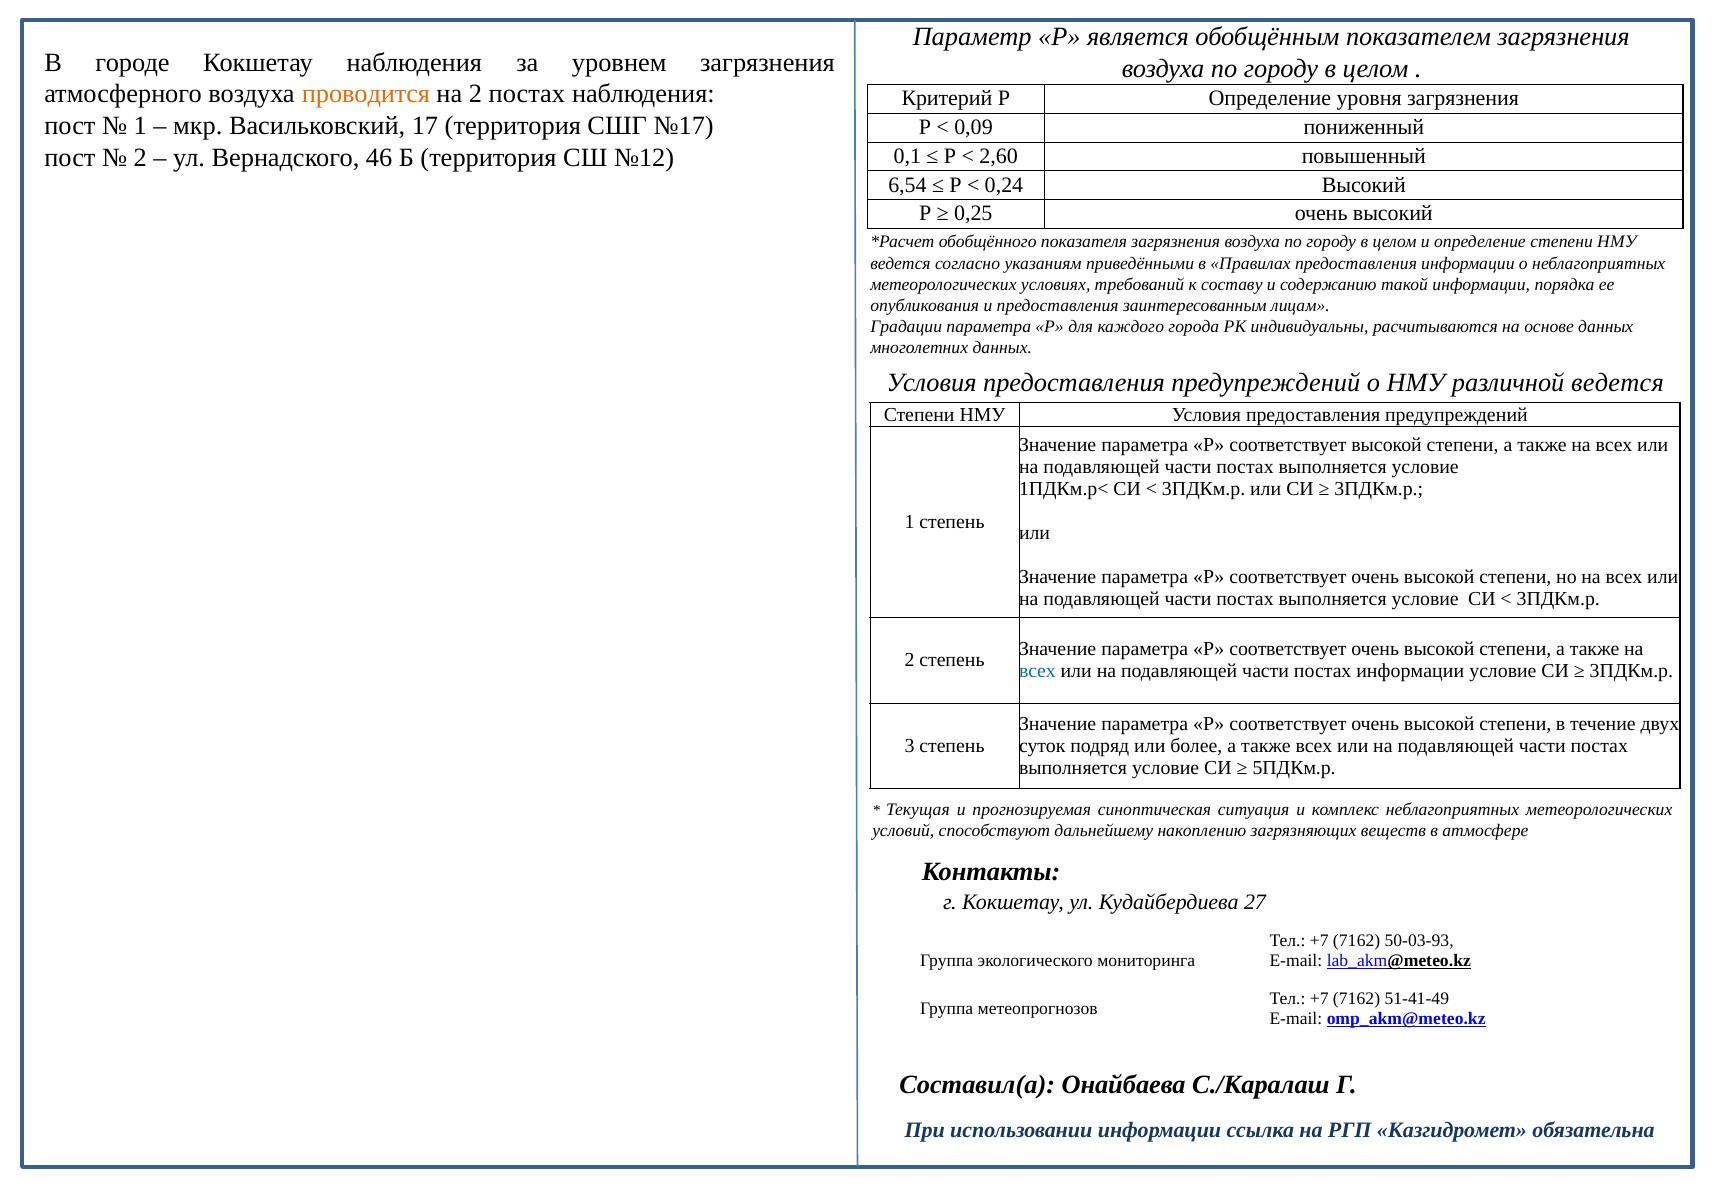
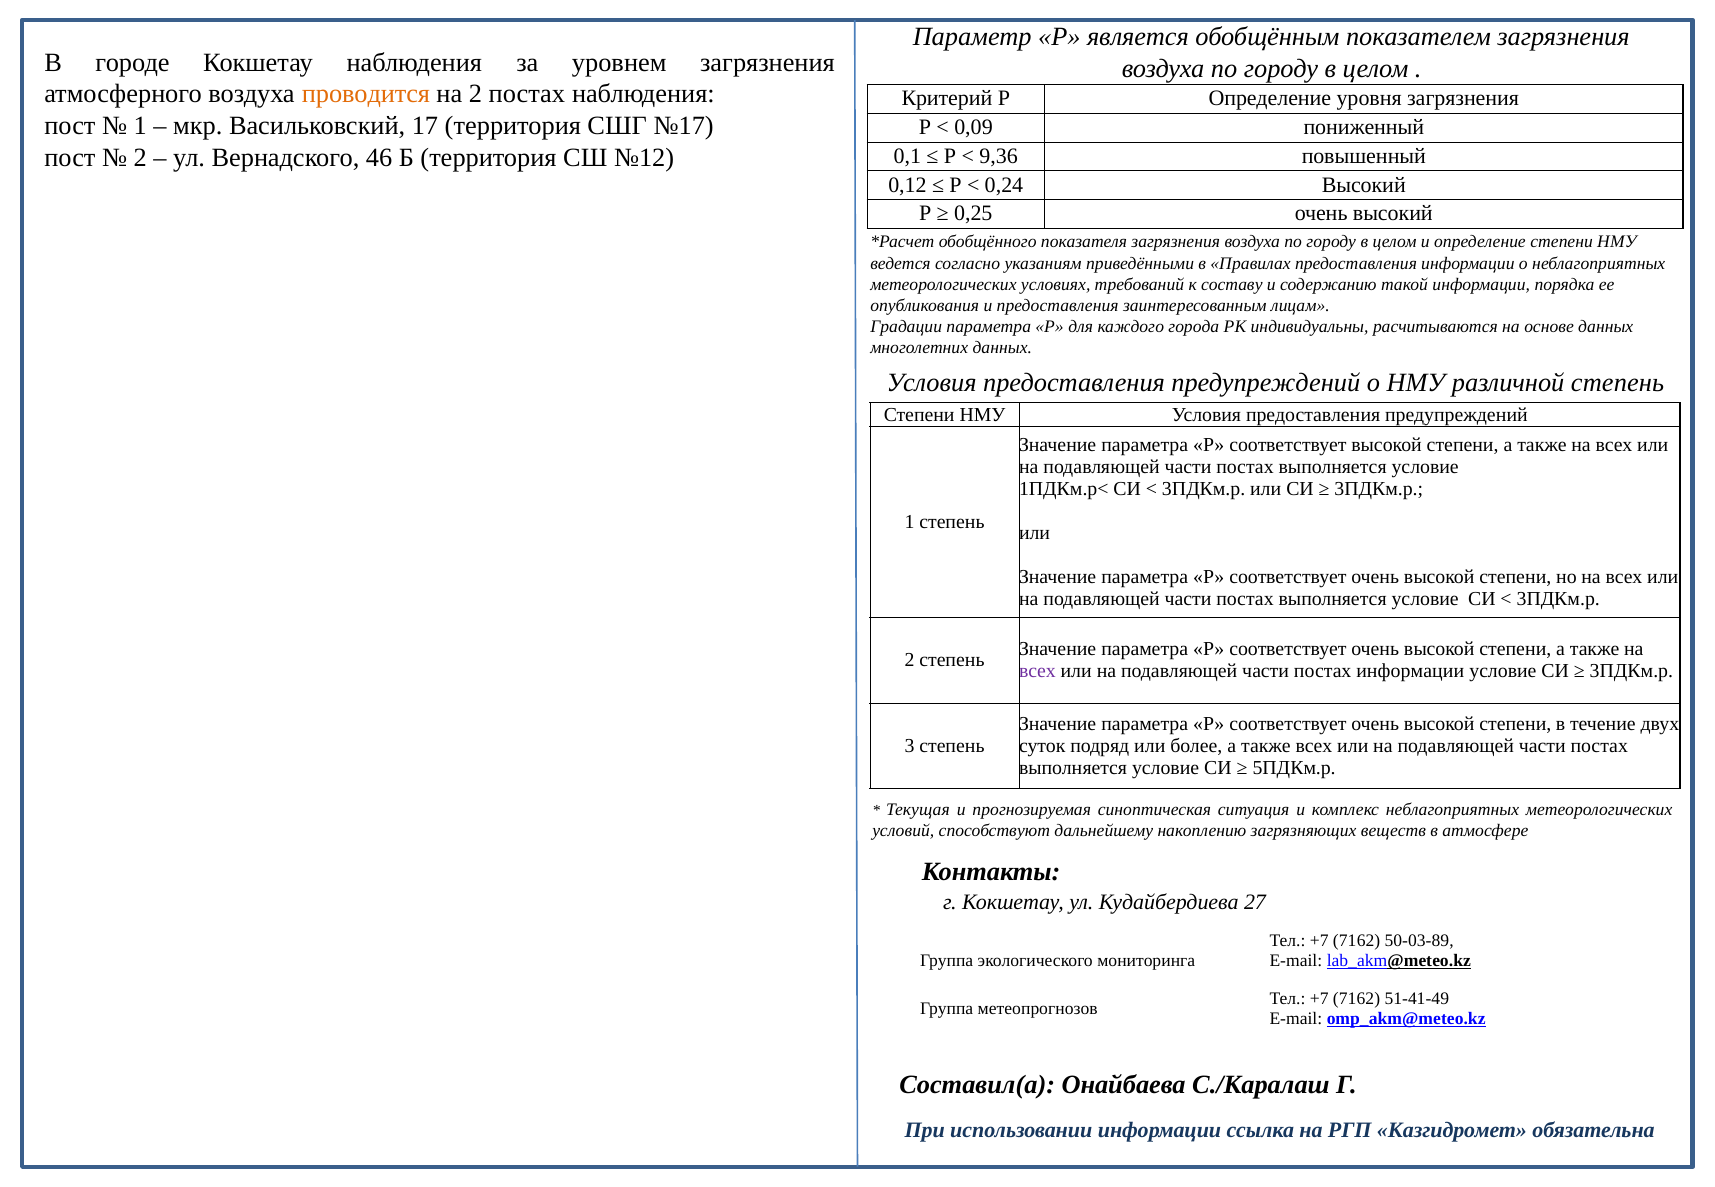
2,60: 2,60 -> 9,36 (999, 156)
6,54: 6,54 -> 0,12 (907, 185)
различной ведется: ведется -> степень (1618, 383)
всех colour: blue -> purple (1037, 671)
50-03-93: 50-03-93 -> 50-03-89 (1419, 941)
